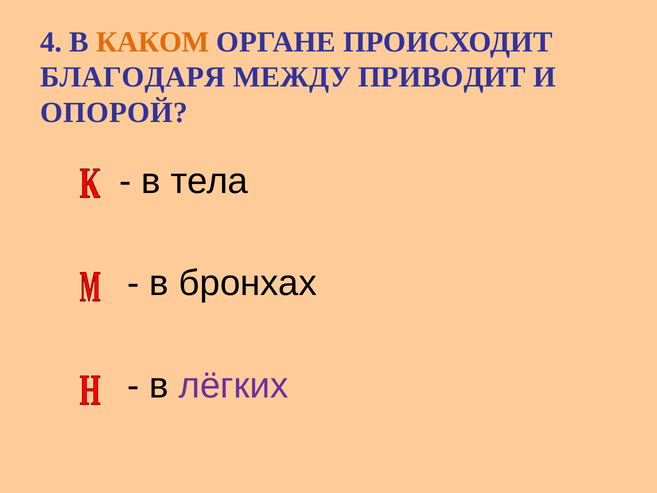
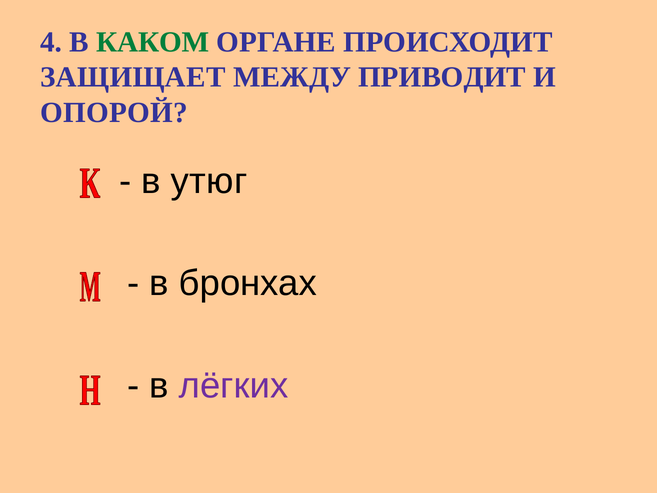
КАКОМ colour: orange -> green (153, 42)
БЛАГОДАРЯ: БЛАГОДАРЯ -> ЗАЩИЩАЕТ (133, 77)
тела: тела -> утюг (209, 181)
